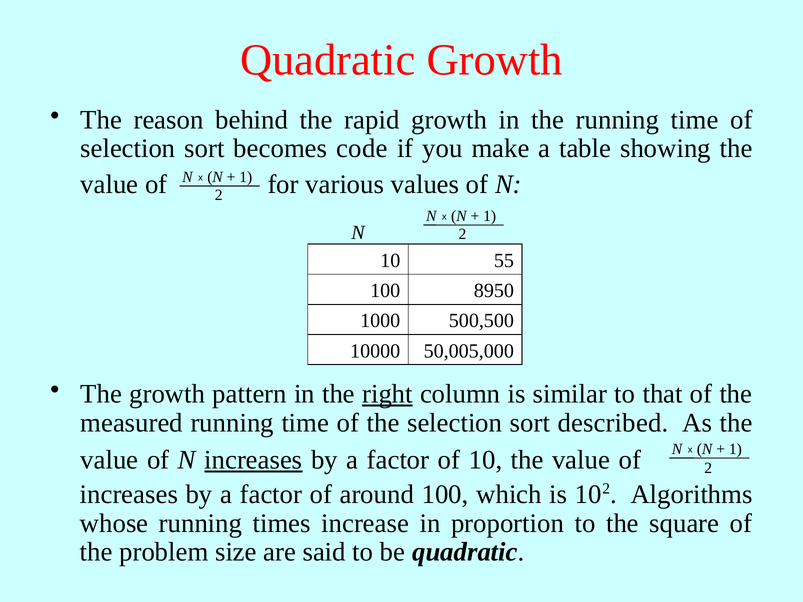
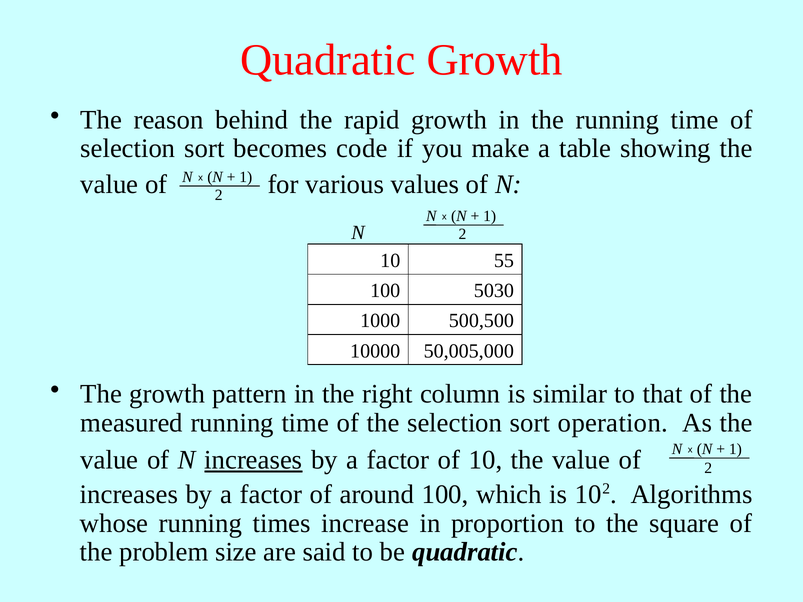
8950: 8950 -> 5030 (494, 291)
right underline: present -> none (387, 394)
described: described -> operation (613, 423)
